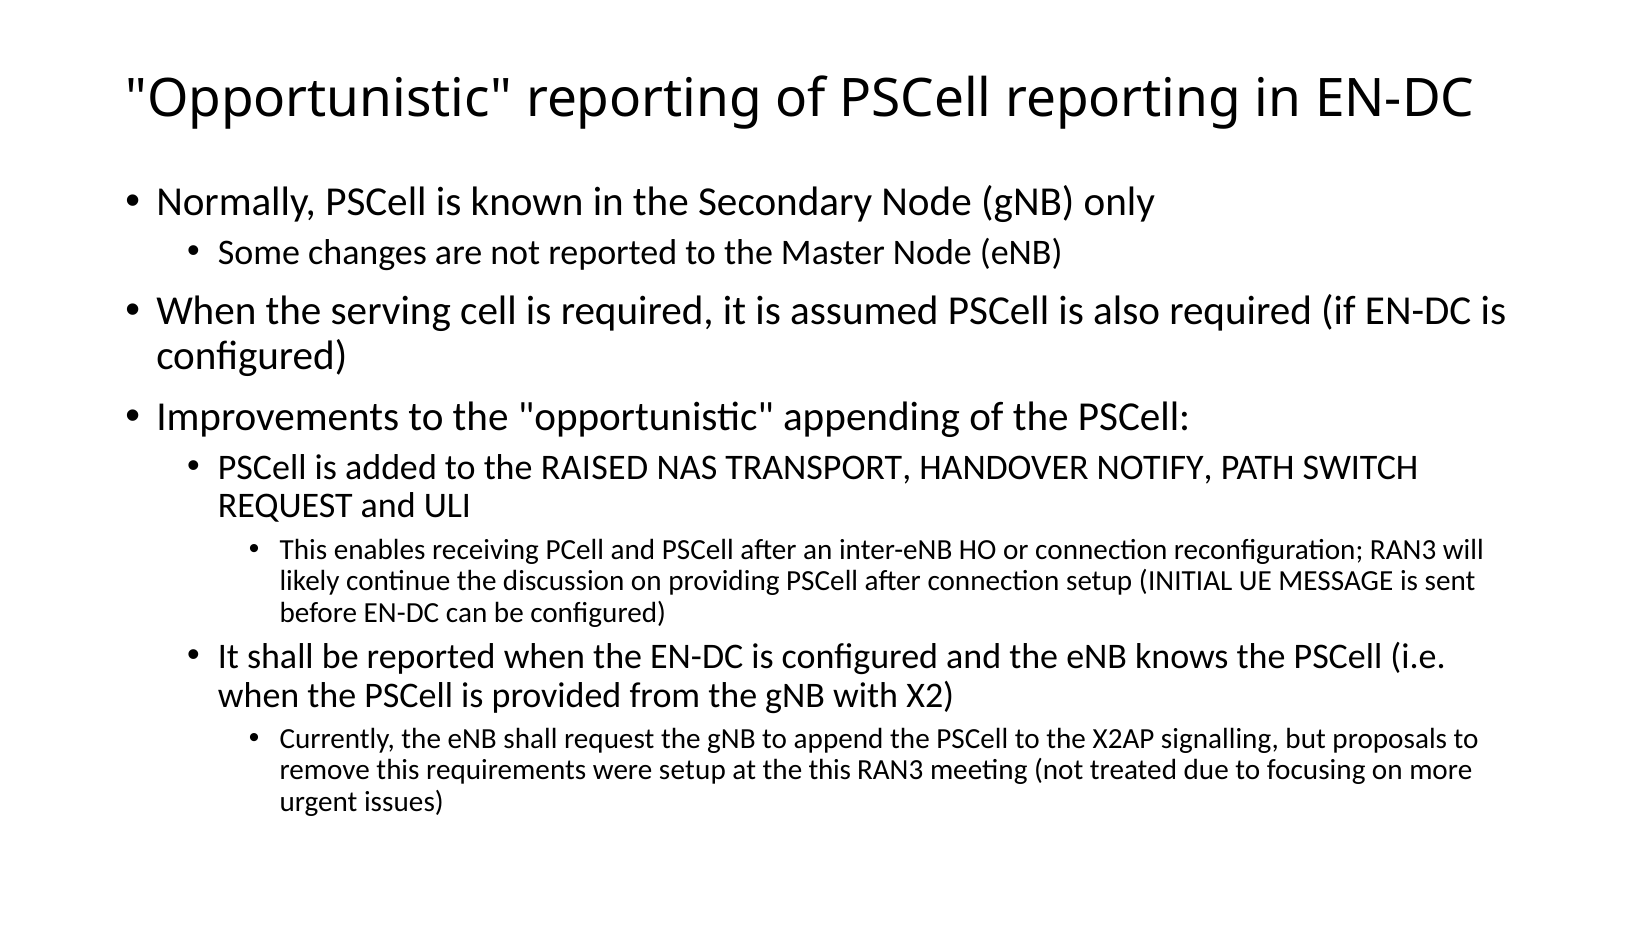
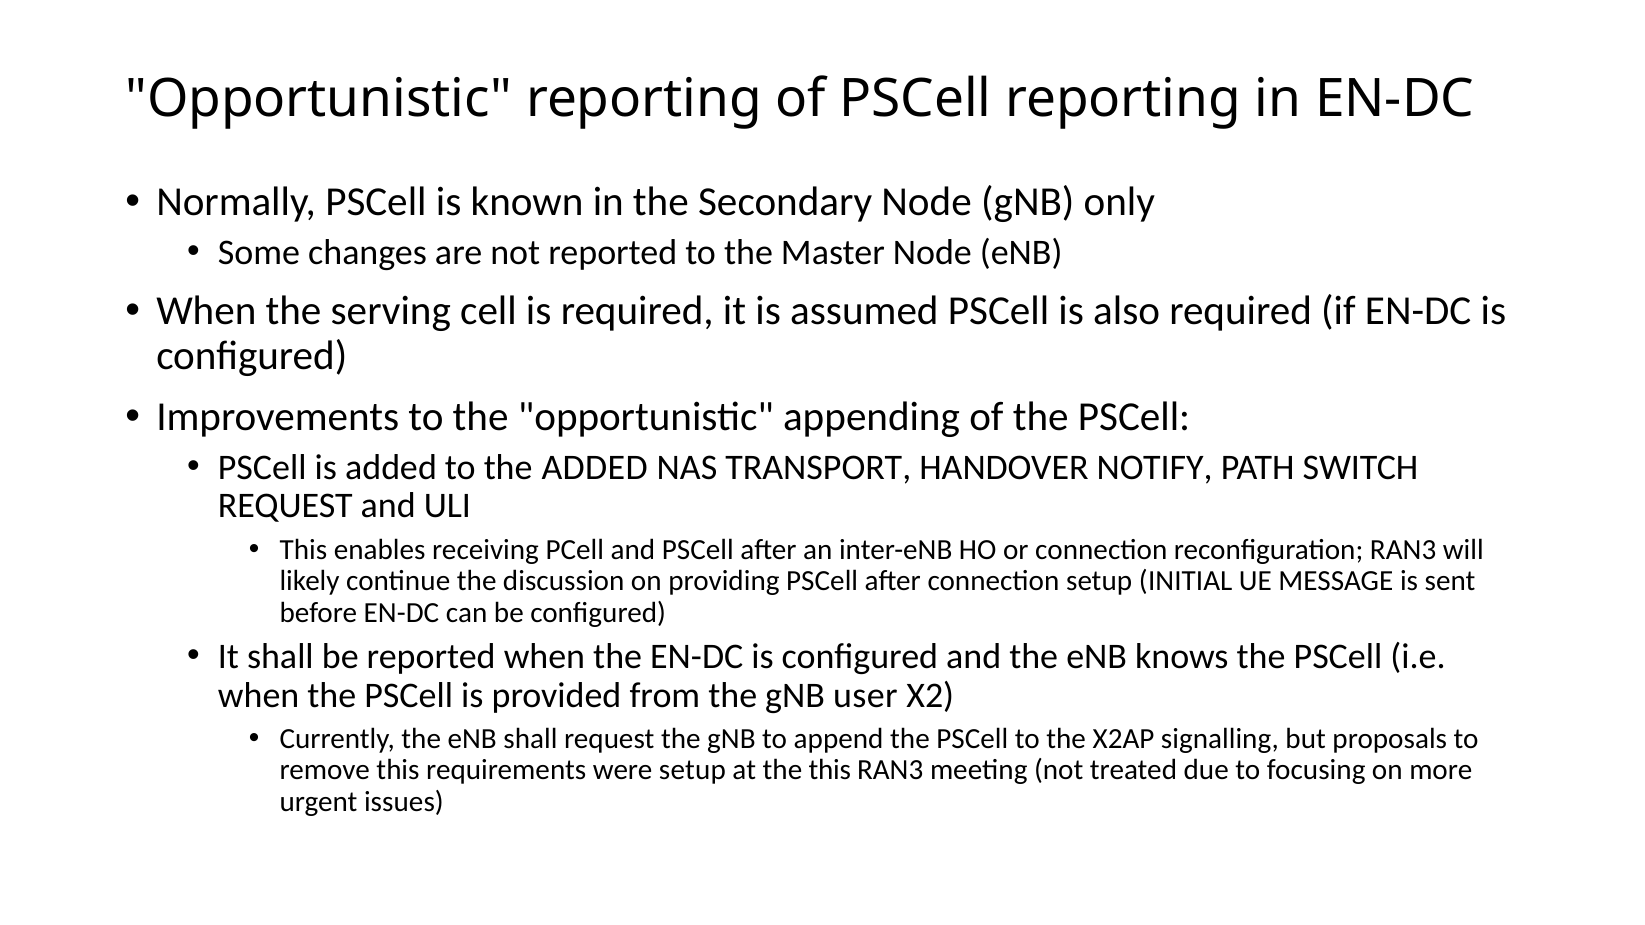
the RAISED: RAISED -> ADDED (595, 467)
with: with -> user (865, 695)
